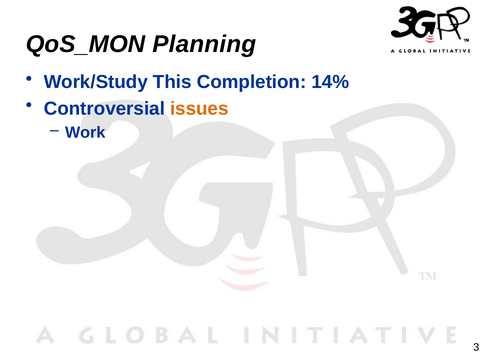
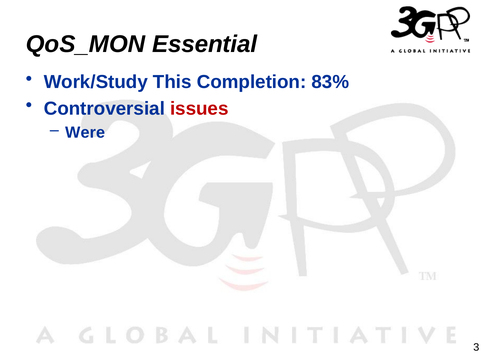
Planning: Planning -> Essential (205, 44)
14%: 14% -> 83% (330, 82)
issues colour: orange -> red (199, 108)
Work: Work -> Were (85, 132)
